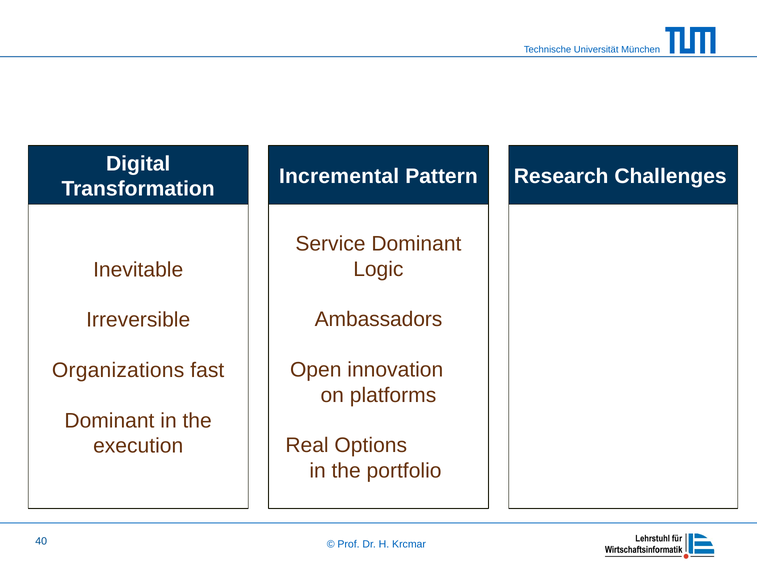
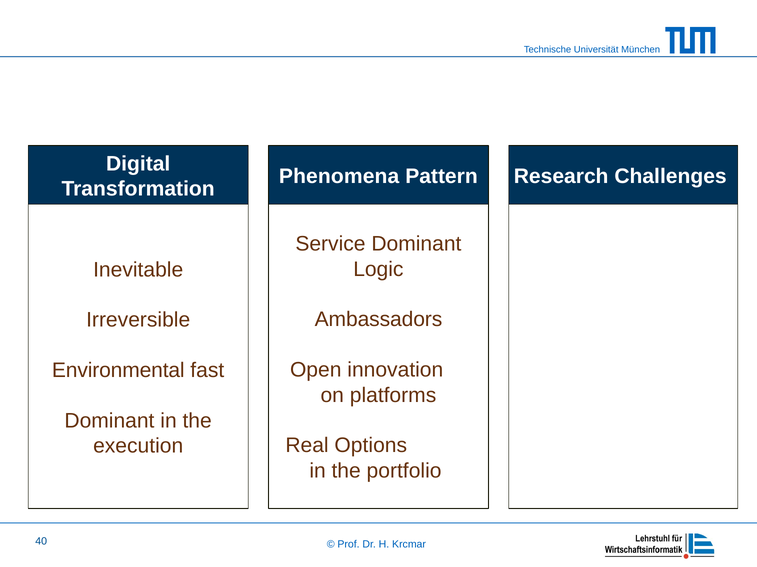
Incremental: Incremental -> Phenomena (339, 177)
Organizations: Organizations -> Environmental (118, 371)
